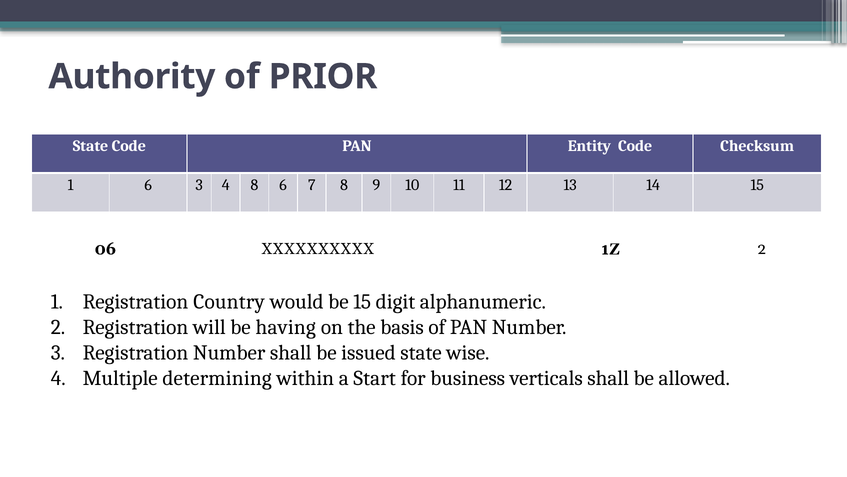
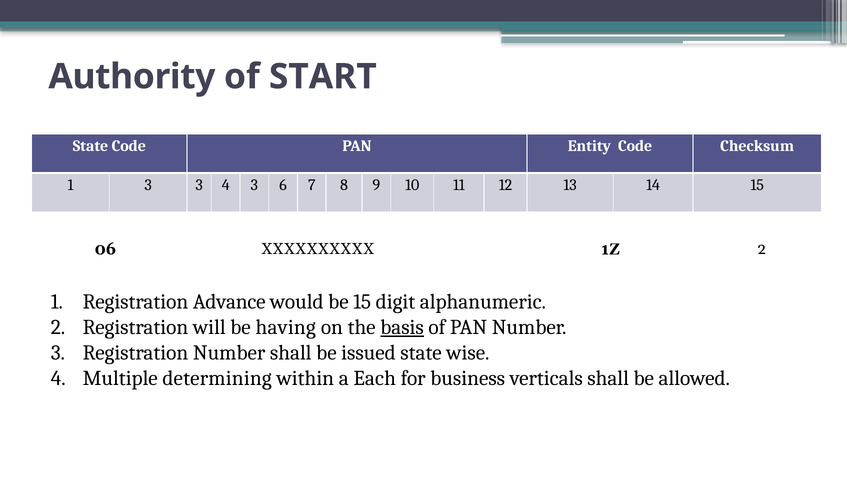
PRIOR: PRIOR -> START (323, 77)
1 6: 6 -> 3 (148, 185)
4 8: 8 -> 3 (254, 185)
Country: Country -> Advance (229, 302)
basis underline: none -> present (402, 328)
Start: Start -> Each (375, 379)
